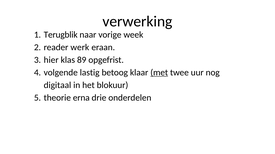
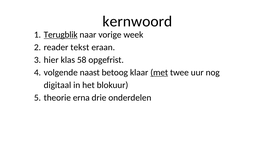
verwerking: verwerking -> kernwoord (137, 22)
Terugblik underline: none -> present (61, 35)
werk: werk -> tekst (80, 47)
89: 89 -> 58 (82, 60)
lastig: lastig -> naast (90, 73)
